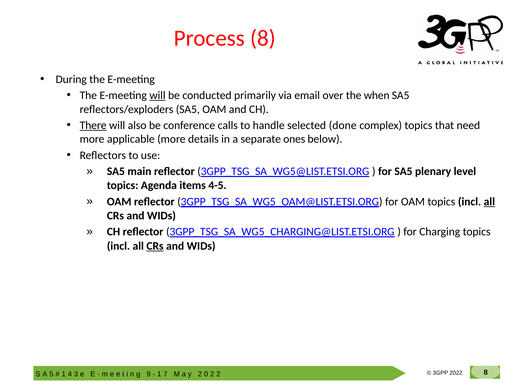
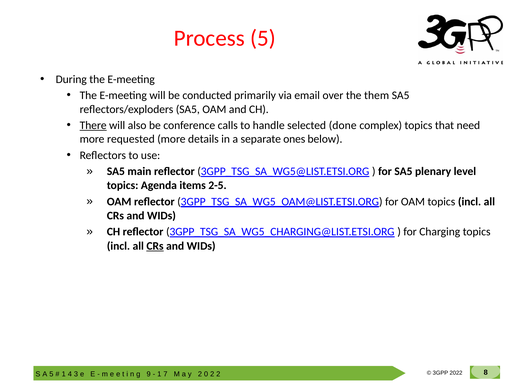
Process 8: 8 -> 5 (263, 38)
will underline: present -> none (157, 95)
when: when -> them (377, 95)
applicable: applicable -> requested (131, 139)
4-5: 4-5 -> 2-5 (217, 185)
all underline: present -> none (489, 201)
